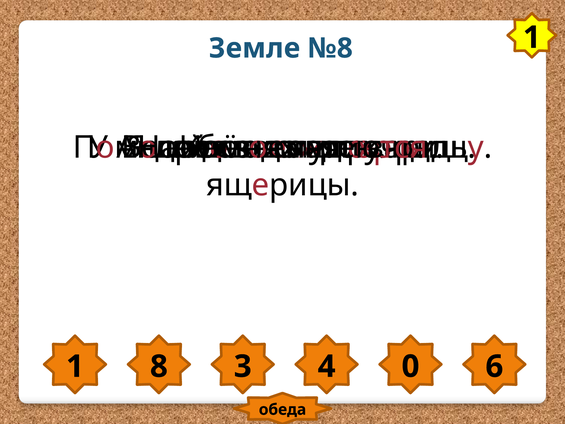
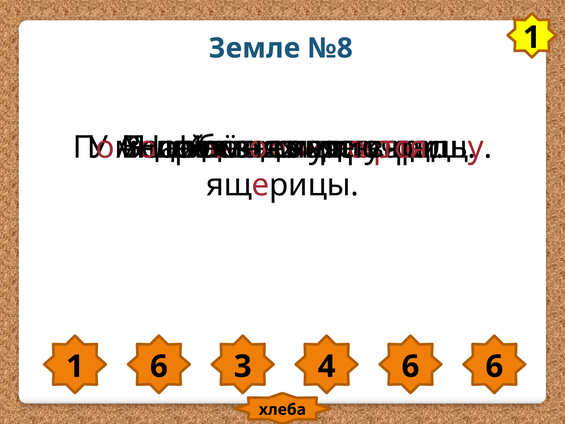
1 8: 8 -> 6 (159, 366)
4 0: 0 -> 6 (411, 366)
обеда: обеда -> хлеба (282, 409)
